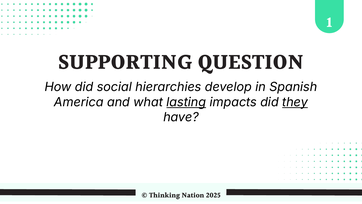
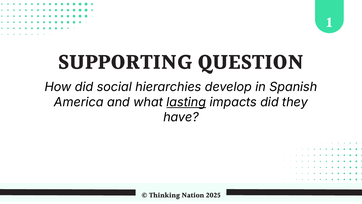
they underline: present -> none (295, 102)
